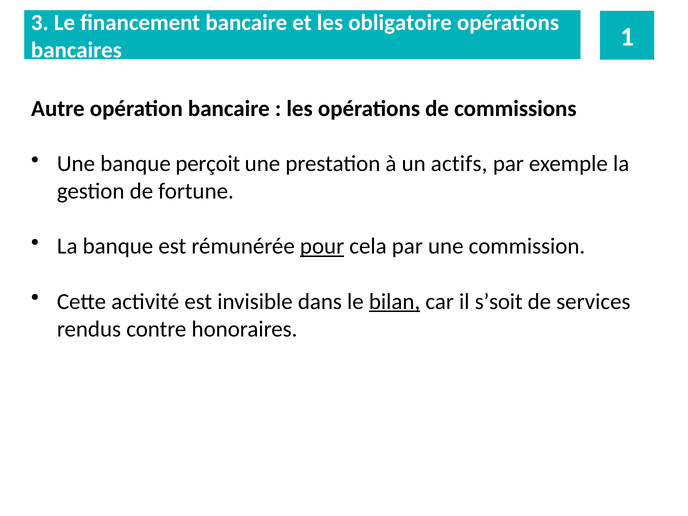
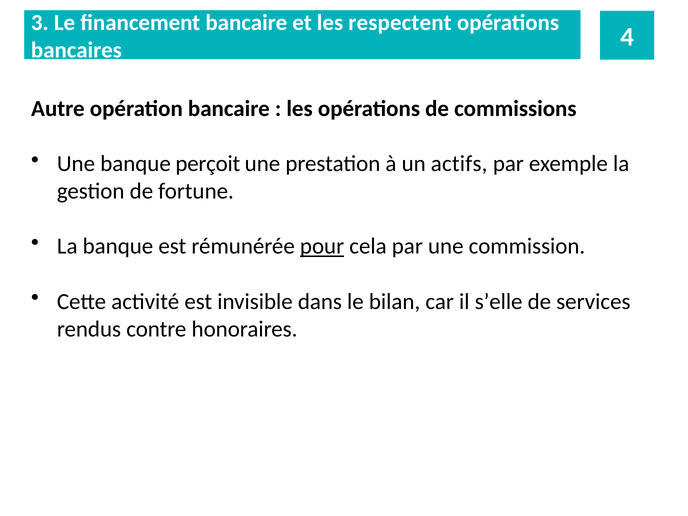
obligatoire: obligatoire -> respectent (400, 23)
1: 1 -> 4 (627, 37)
bilan underline: present -> none (395, 301)
s’soit: s’soit -> s’elle (499, 301)
